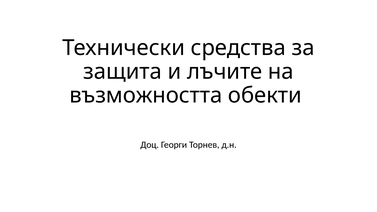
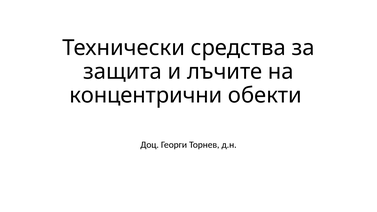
възможността: възможността -> концентрични (146, 95)
